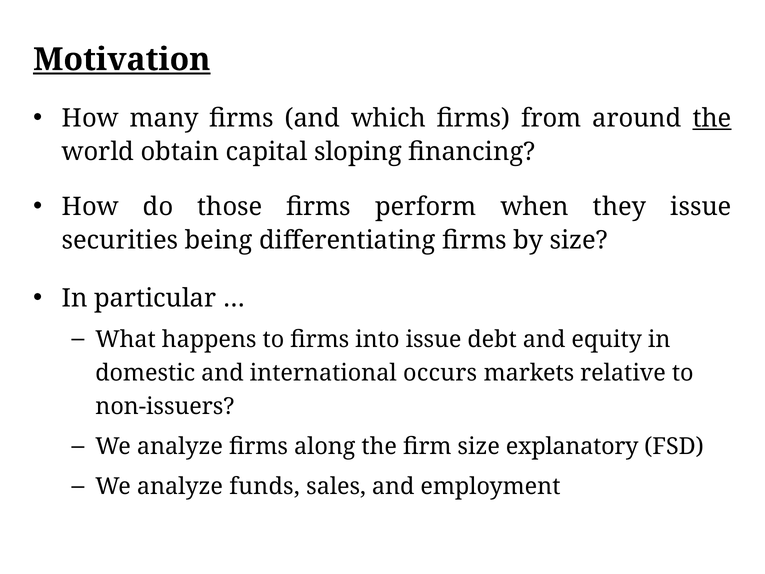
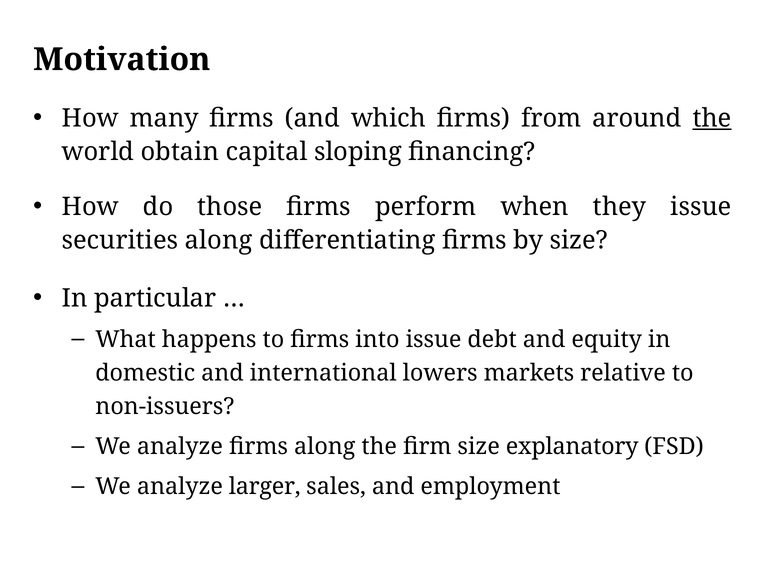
Motivation underline: present -> none (122, 60)
securities being: being -> along (219, 240)
occurs: occurs -> lowers (440, 373)
funds: funds -> larger (265, 486)
